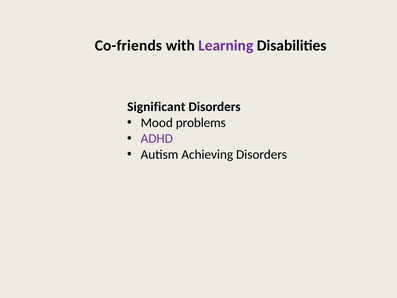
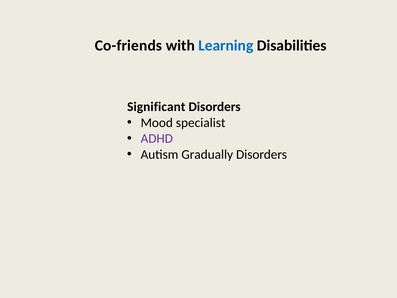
Learning colour: purple -> blue (226, 45)
problems: problems -> specialist (201, 123)
Achieving: Achieving -> Gradually (207, 154)
